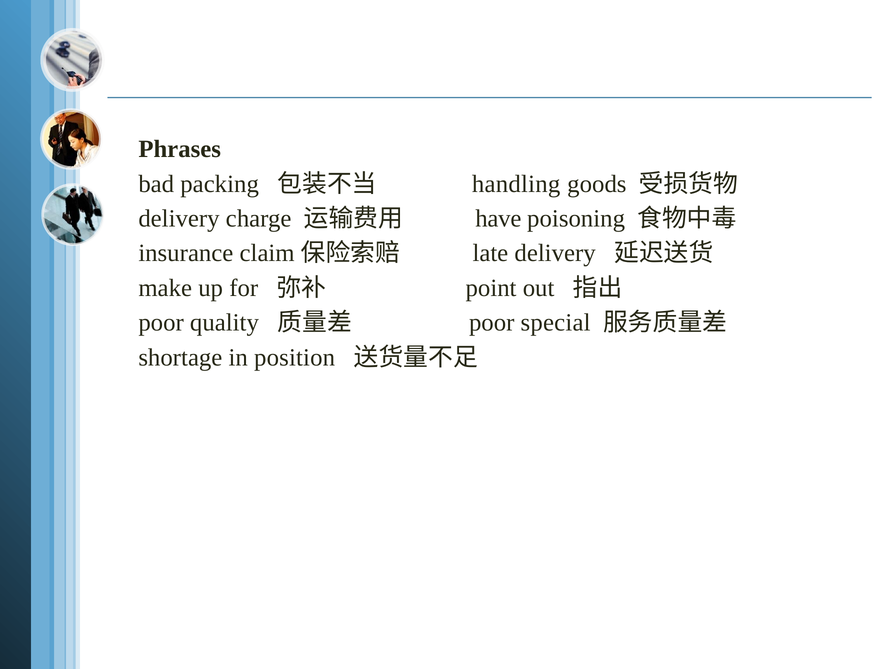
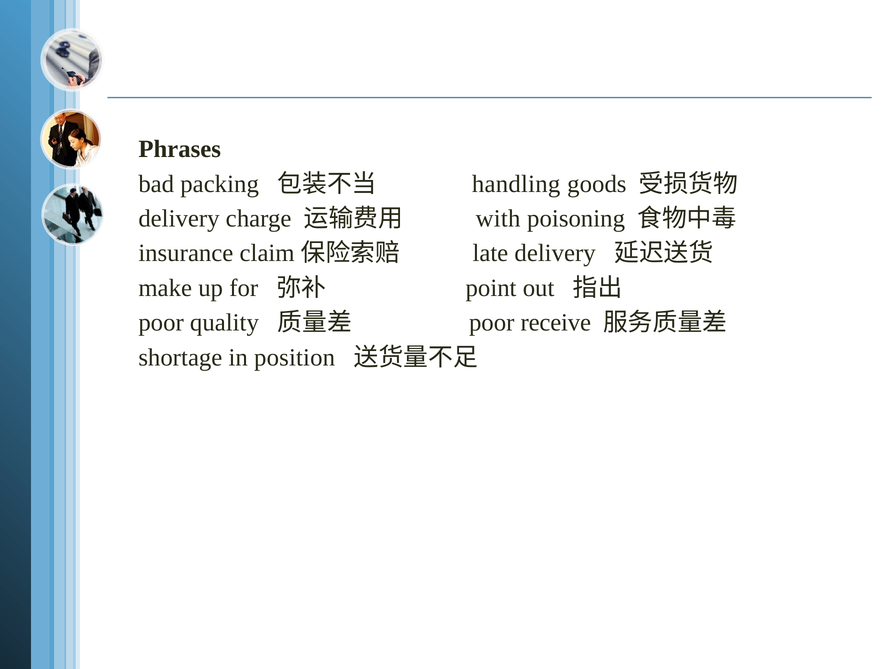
have: have -> with (498, 219)
special: special -> receive (556, 323)
